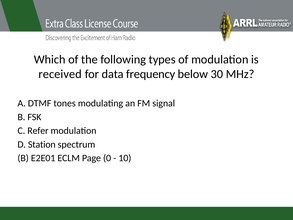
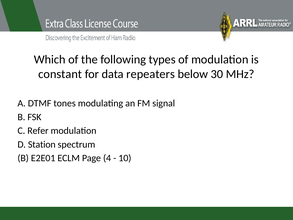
received: received -> constant (60, 74)
frequency: frequency -> repeaters (151, 74)
0: 0 -> 4 (107, 158)
